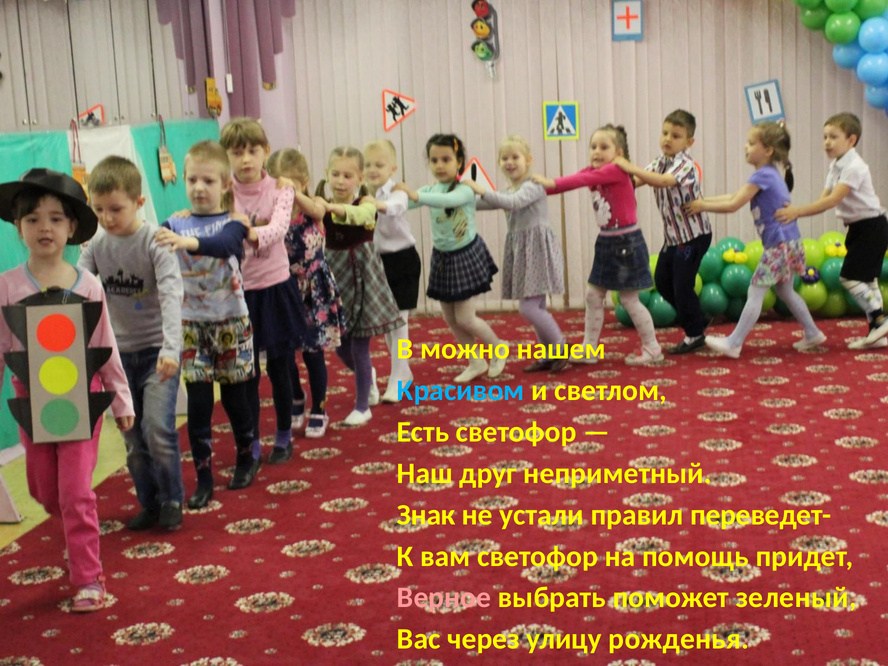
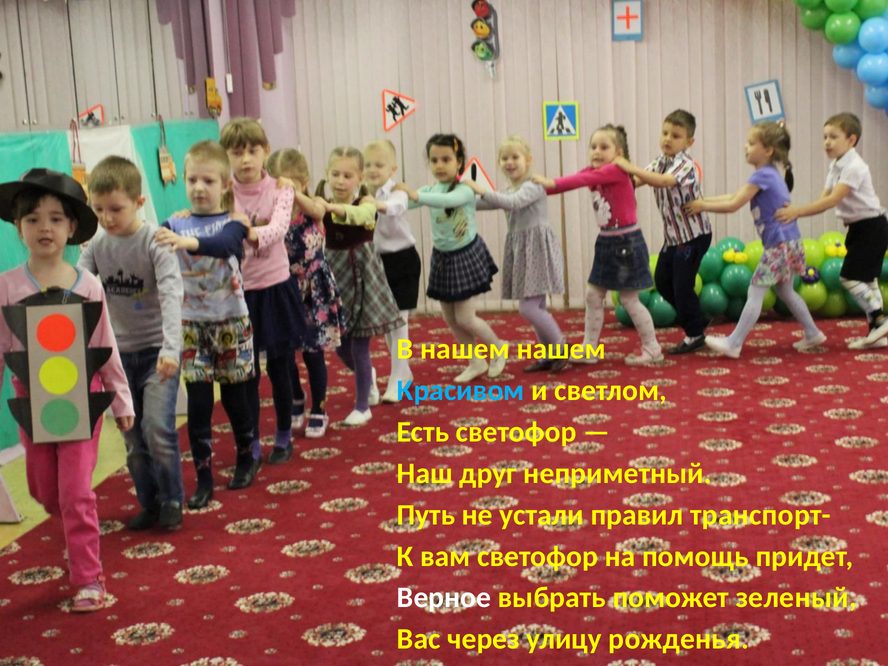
В можно: можно -> нашем (465, 349)
Знак: Знак -> Путь (426, 515)
переведет-: переведет- -> транспорт- (761, 515)
Верное colour: pink -> white (444, 598)
